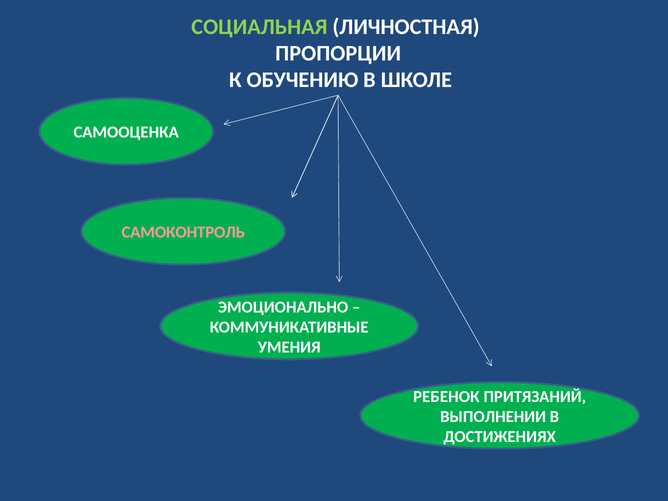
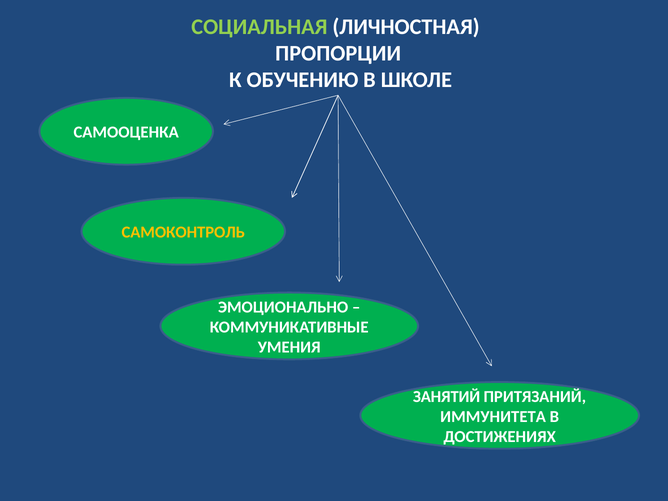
САМОКОНТРОЛЬ colour: pink -> yellow (183, 232)
РЕБЕНОК: РЕБЕНОК -> ЗАНЯТИЙ (447, 396)
ВЫПОЛНЕНИИ: ВЫПОЛНЕНИИ -> ИММУНИТЕТА (493, 417)
